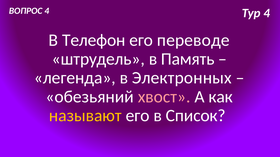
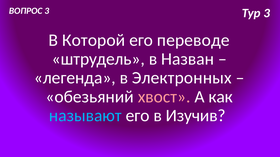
ВОПРОС 4: 4 -> 3 (47, 11)
Тур 4: 4 -> 3 (267, 13)
Телефон: Телефон -> Которой (94, 40)
Память: Память -> Назван (188, 59)
называют colour: yellow -> light blue (85, 116)
Список: Список -> Изучив (196, 116)
